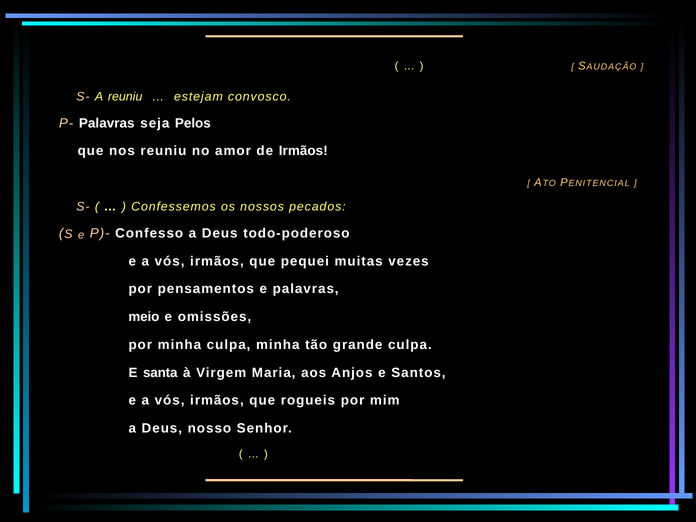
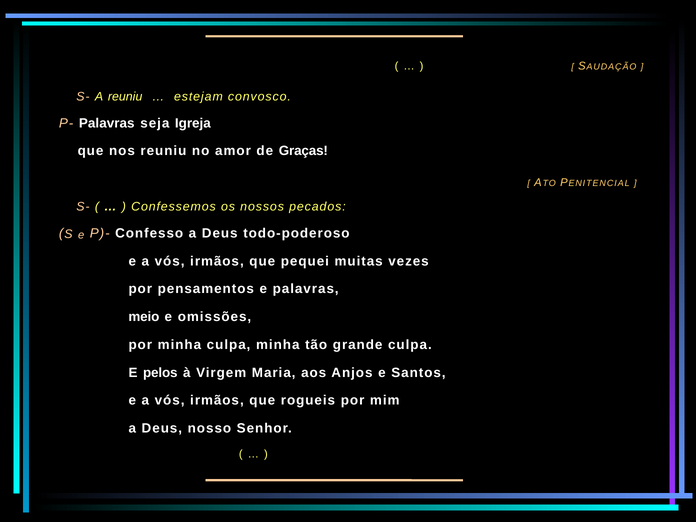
Pelos: Pelos -> Igreja (193, 123)
de Irmãos: Irmãos -> Graças (303, 151)
santa: santa -> pelos (160, 373)
